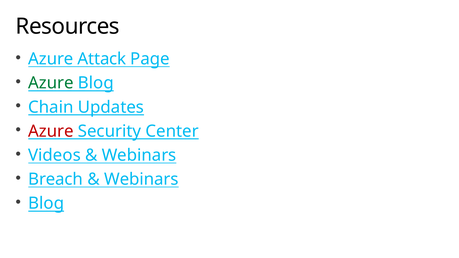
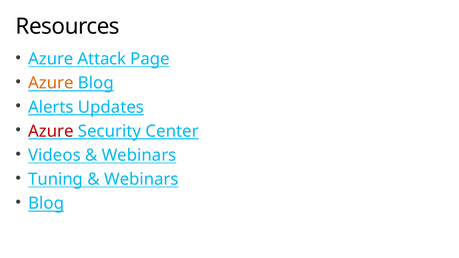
Azure colour: green -> orange (51, 83)
Chain: Chain -> Alerts (51, 107)
Breach: Breach -> Tuning (56, 179)
